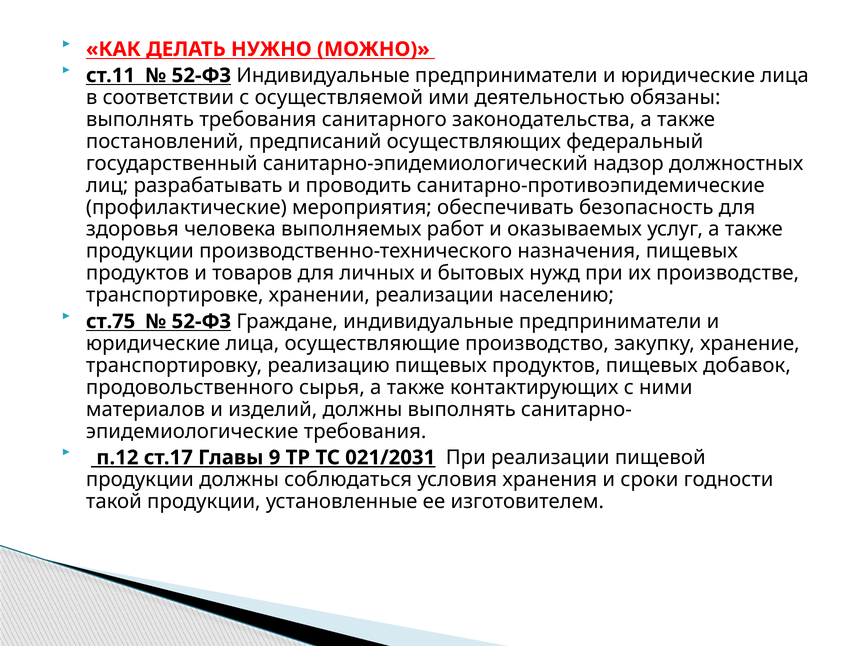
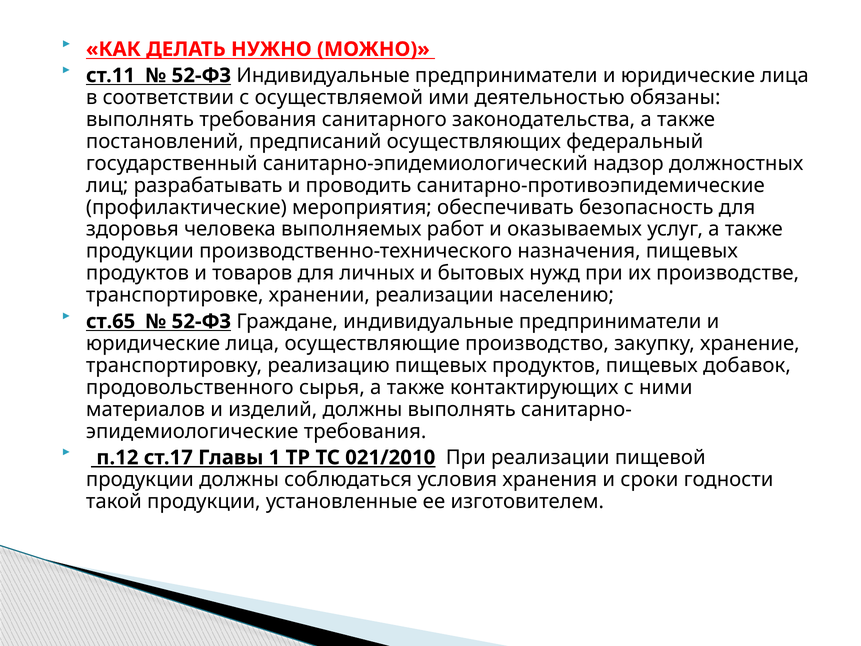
ст.75: ст.75 -> ст.65 (111, 321)
9: 9 -> 1 (275, 457)
021/2031: 021/2031 -> 021/2010 (390, 457)
